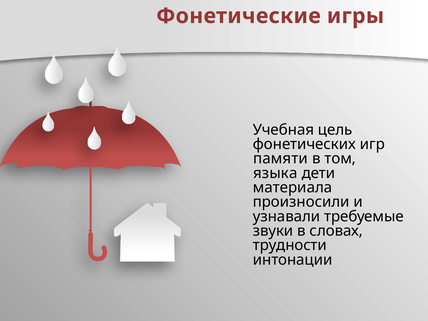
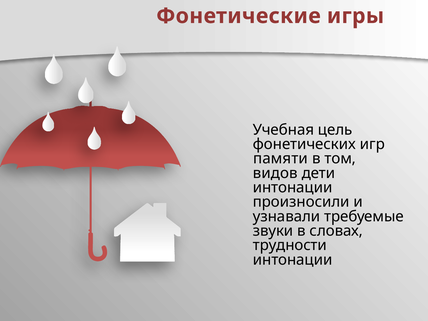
языка: языка -> видов (275, 173)
материала: материала -> интонации (293, 188)
